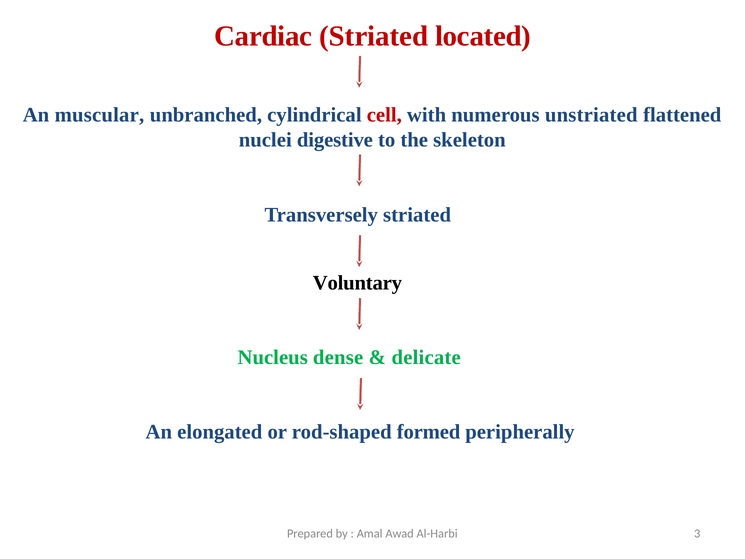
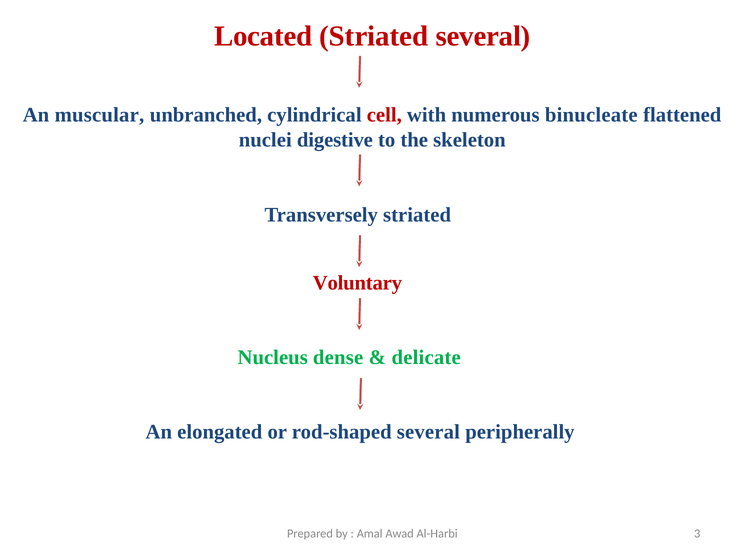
Cardiac: Cardiac -> Located (263, 36)
Striated located: located -> several (483, 36)
unstriated: unstriated -> binucleate (591, 115)
Voluntary colour: black -> red (357, 283)
rod-shaped formed: formed -> several (428, 432)
